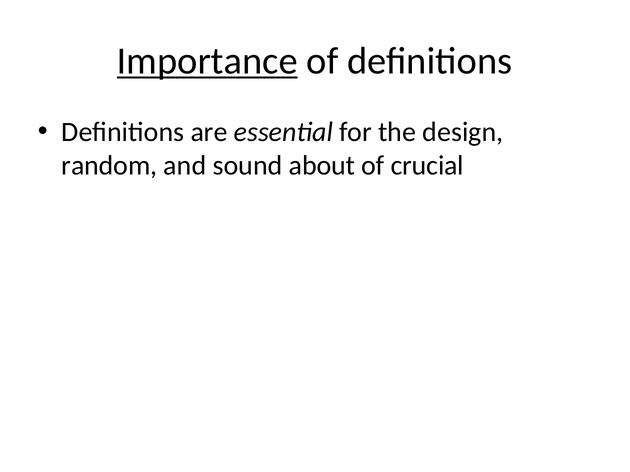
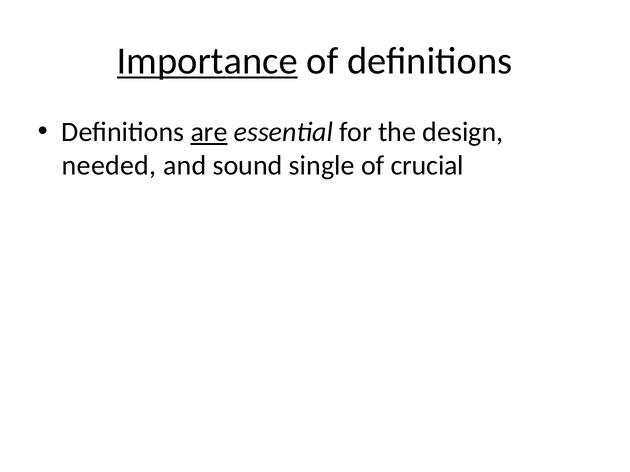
are underline: none -> present (209, 132)
random: random -> needed (109, 166)
about: about -> single (322, 166)
